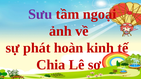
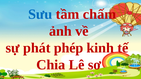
Sưu colour: purple -> blue (40, 14)
ngoại: ngoại -> chấm (100, 14)
hoàn: hoàn -> phép (69, 48)
